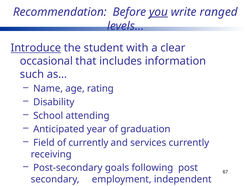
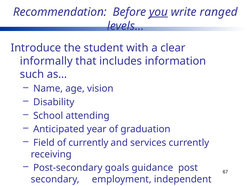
Introduce underline: present -> none (36, 48)
occasional: occasional -> informally (46, 61)
rating: rating -> vision (100, 88)
following: following -> guidance (152, 167)
